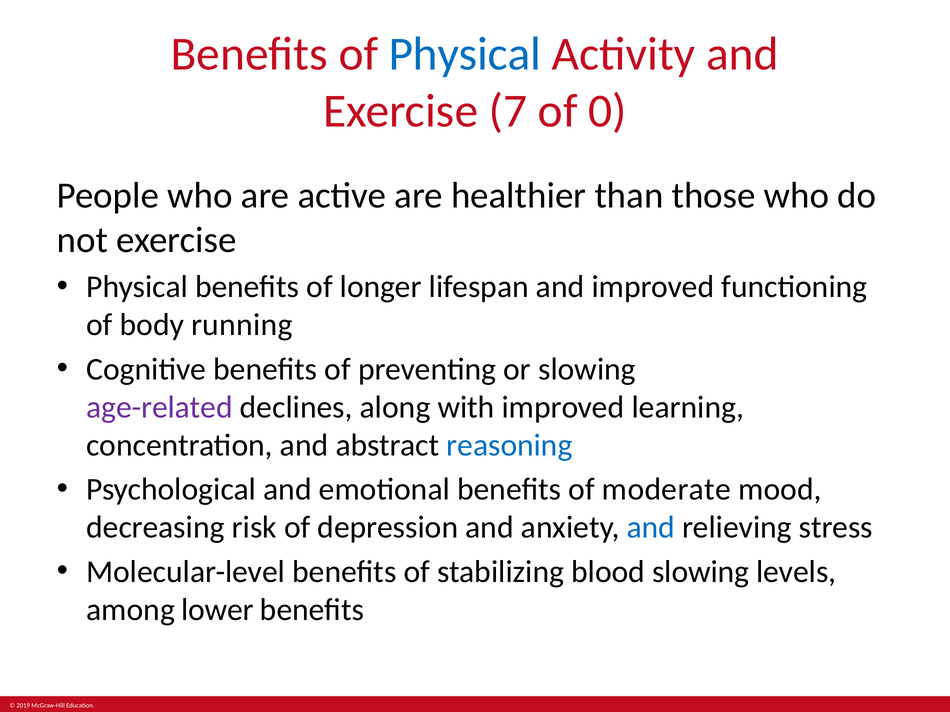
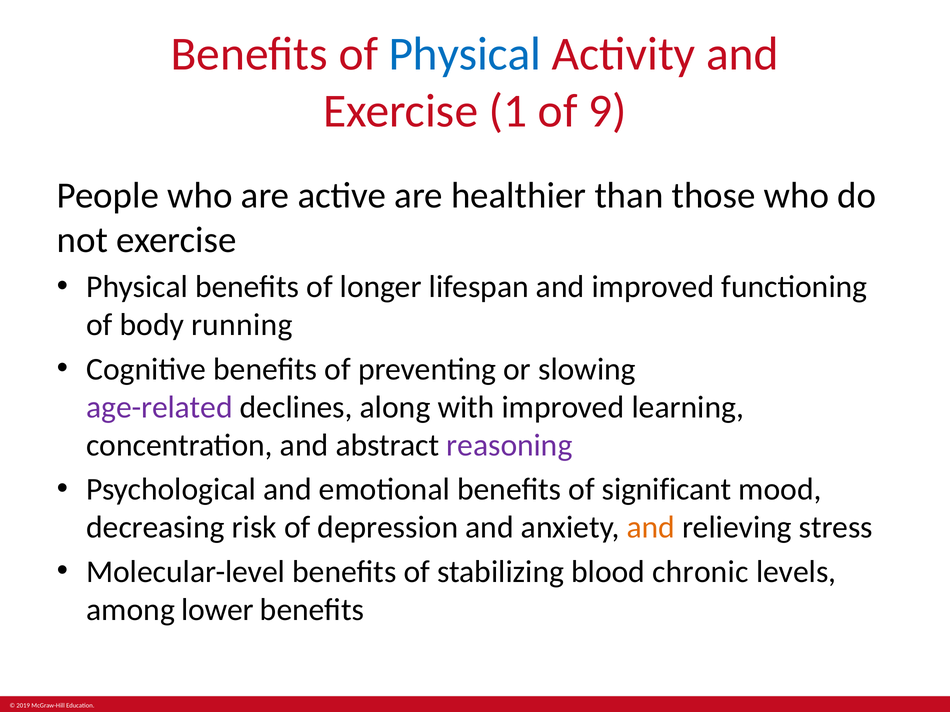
7: 7 -> 1 (508, 111)
0: 0 -> 9 (607, 111)
reasoning colour: blue -> purple (509, 446)
moderate: moderate -> significant (667, 490)
and colour: blue -> orange (651, 528)
blood slowing: slowing -> chronic (700, 572)
